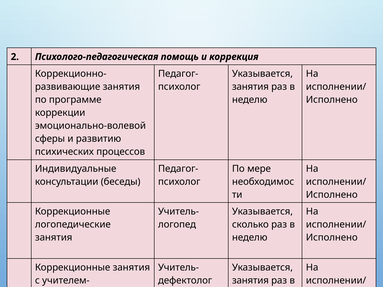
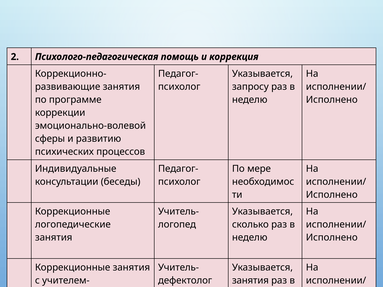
занятия: занятия -> запросу (250, 87)
